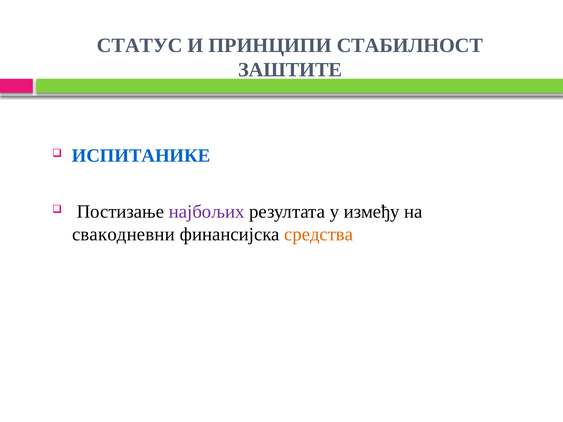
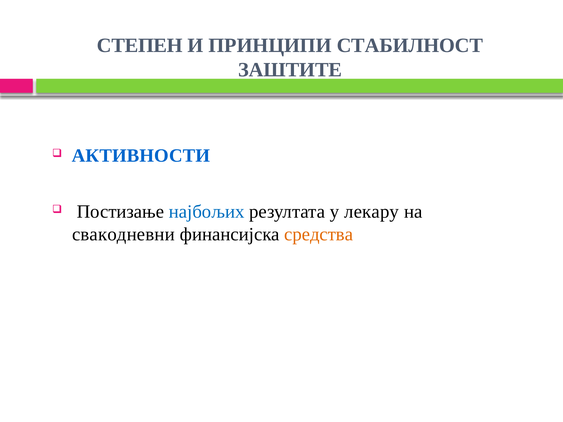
СТАТУС: СТАТУС -> СТЕПЕН (140, 45)
ИСПИТАНИКЕ: ИСПИТАНИКЕ -> АКТИВНОСТИ (141, 156)
најбољих colour: purple -> blue (207, 212)
између: између -> лекару (372, 212)
